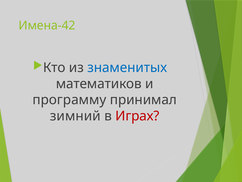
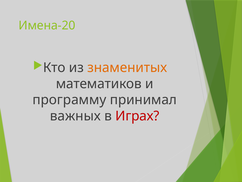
Имена-42: Имена-42 -> Имена-20 (47, 25)
знаменитых colour: blue -> orange (127, 67)
зимний: зимний -> важных (75, 116)
